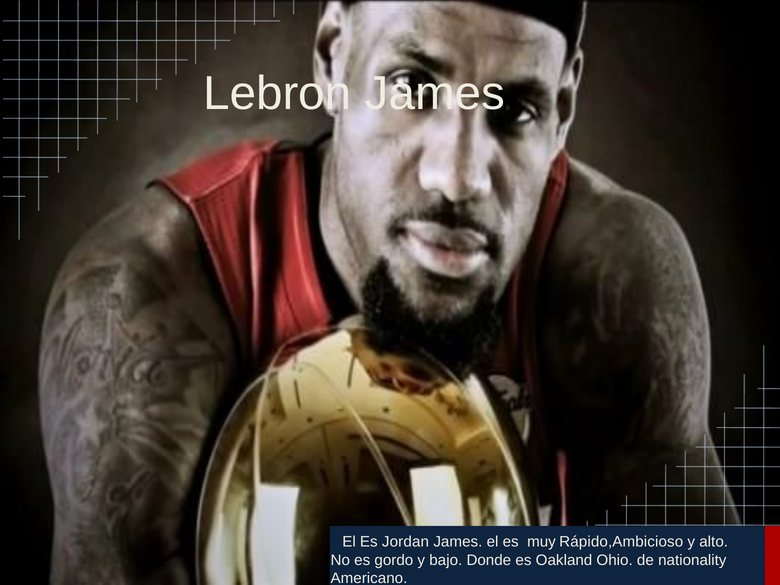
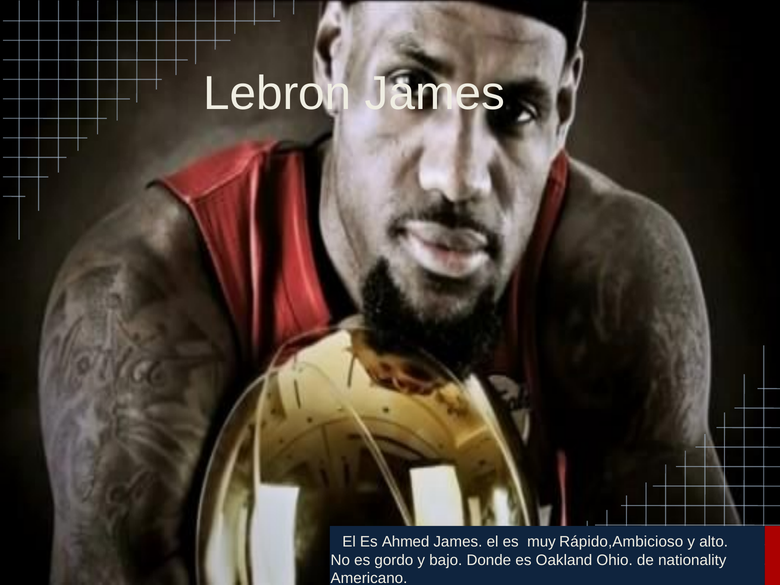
Jordan: Jordan -> Ahmed (406, 542)
